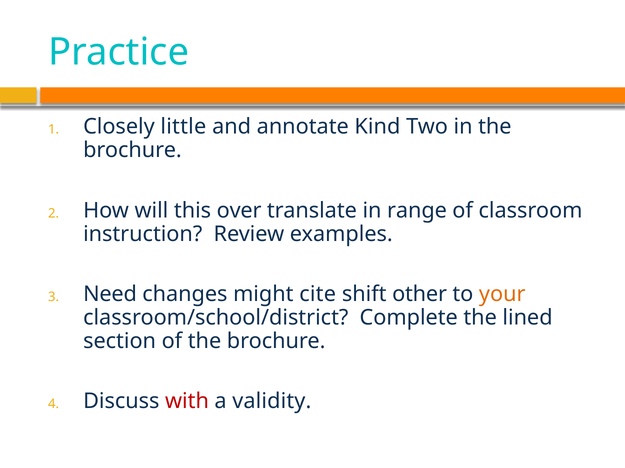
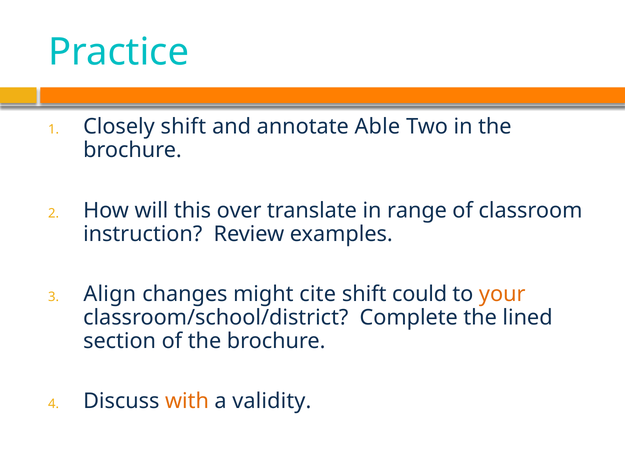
Closely little: little -> shift (183, 127)
Kind: Kind -> Able (377, 127)
Need: Need -> Align (110, 295)
other: other -> could (420, 295)
with colour: red -> orange (187, 402)
